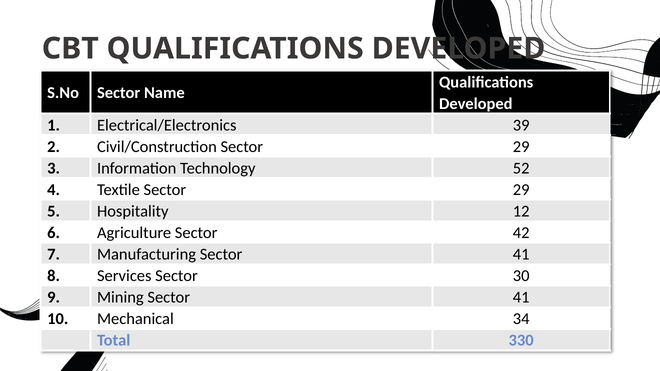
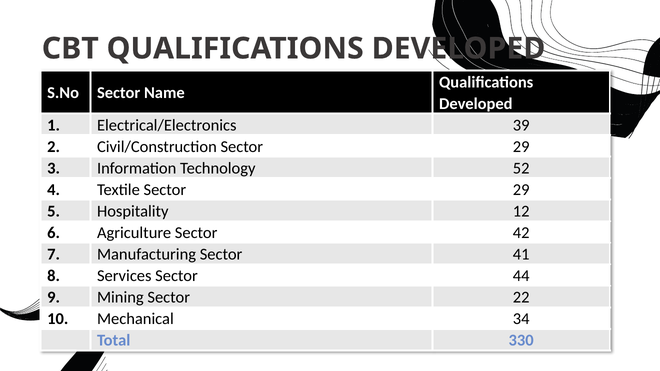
30: 30 -> 44 (521, 276)
Mining Sector 41: 41 -> 22 (521, 298)
